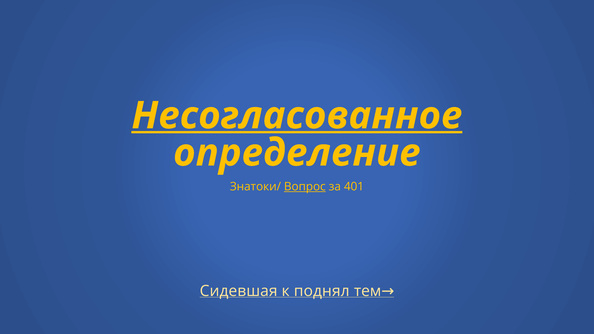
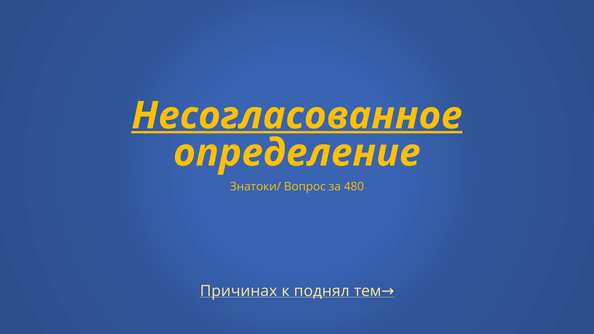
Вопрос underline: present -> none (305, 187)
401: 401 -> 480 (354, 187)
Сидевшая: Сидевшая -> Причинах (239, 291)
